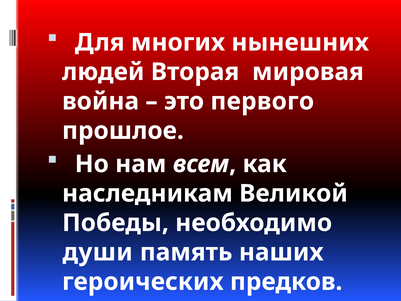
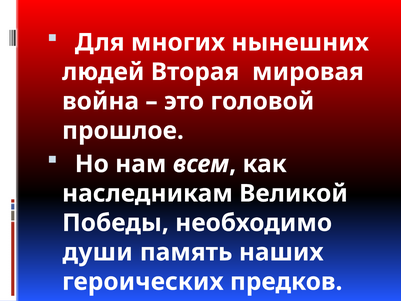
первого: первого -> головой (262, 101)
